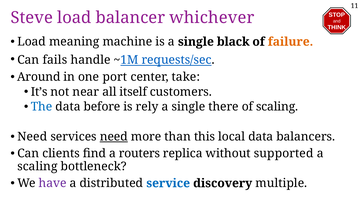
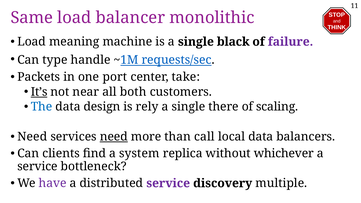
Steve: Steve -> Same (32, 18)
whichever: whichever -> monolithic (212, 18)
failure colour: orange -> purple (291, 42)
fails: fails -> type (55, 60)
Around: Around -> Packets (39, 77)
It’s underline: none -> present (39, 92)
itself: itself -> both (133, 92)
before: before -> design (102, 107)
this: this -> call (204, 137)
routers: routers -> system (139, 154)
supported: supported -> whichever (284, 154)
scaling: scaling -> service (37, 167)
service colour: blue -> purple (168, 183)
